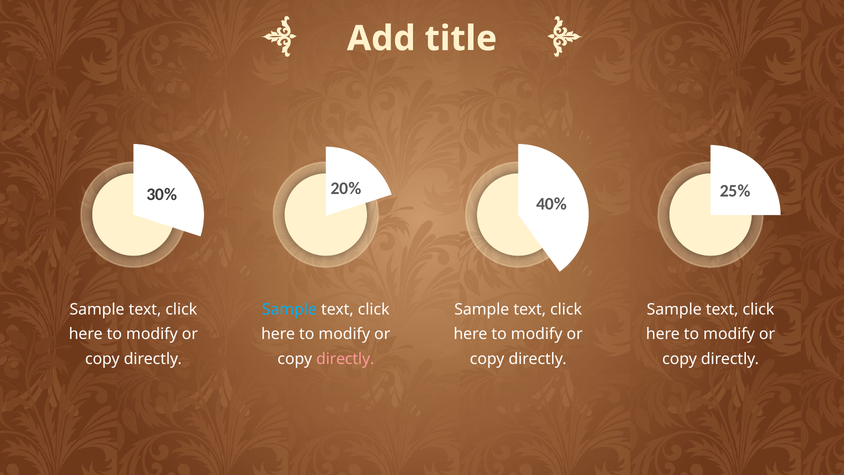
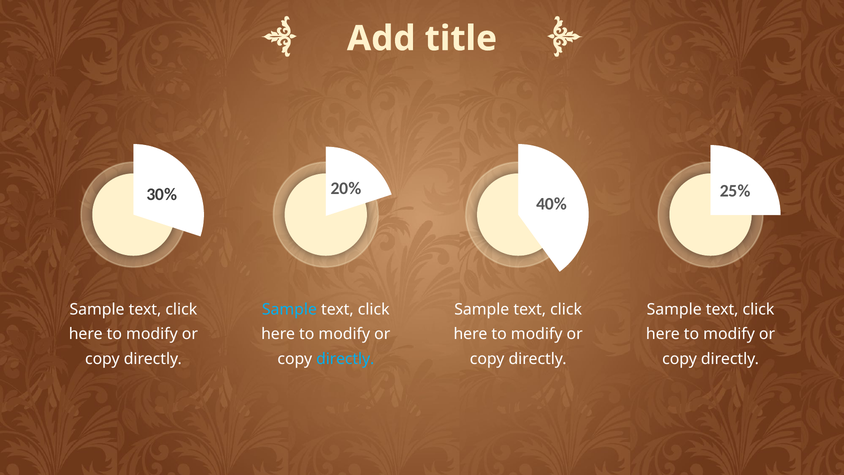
directly colour: pink -> light blue (345, 359)
